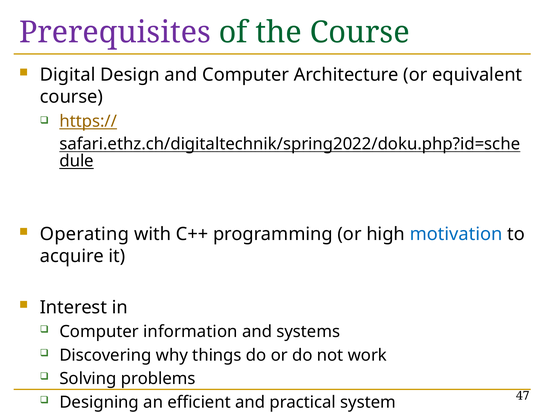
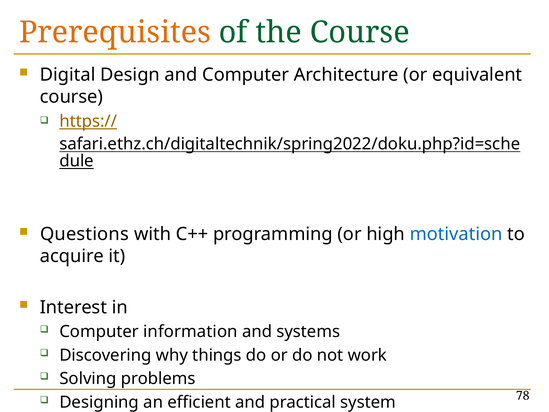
Prerequisites colour: purple -> orange (115, 32)
Operating: Operating -> Questions (84, 234)
47: 47 -> 78 (523, 396)
